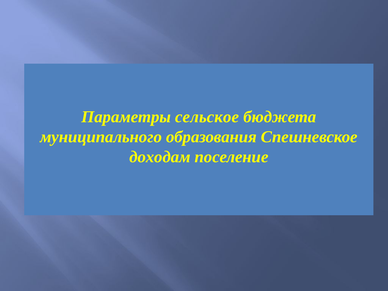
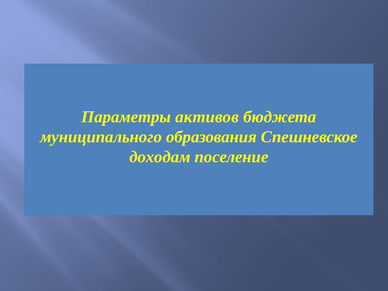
сельское: сельское -> активов (207, 117)
